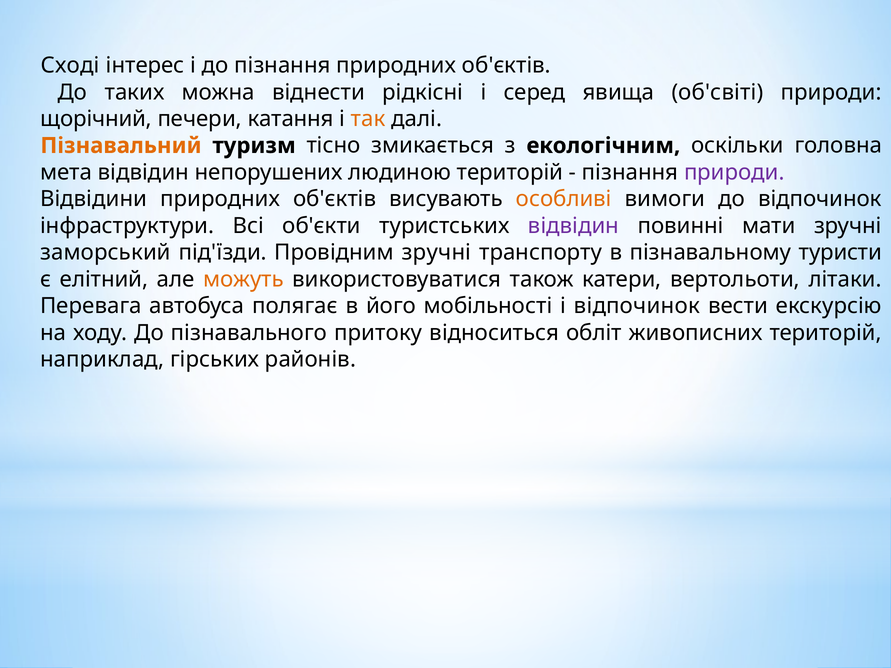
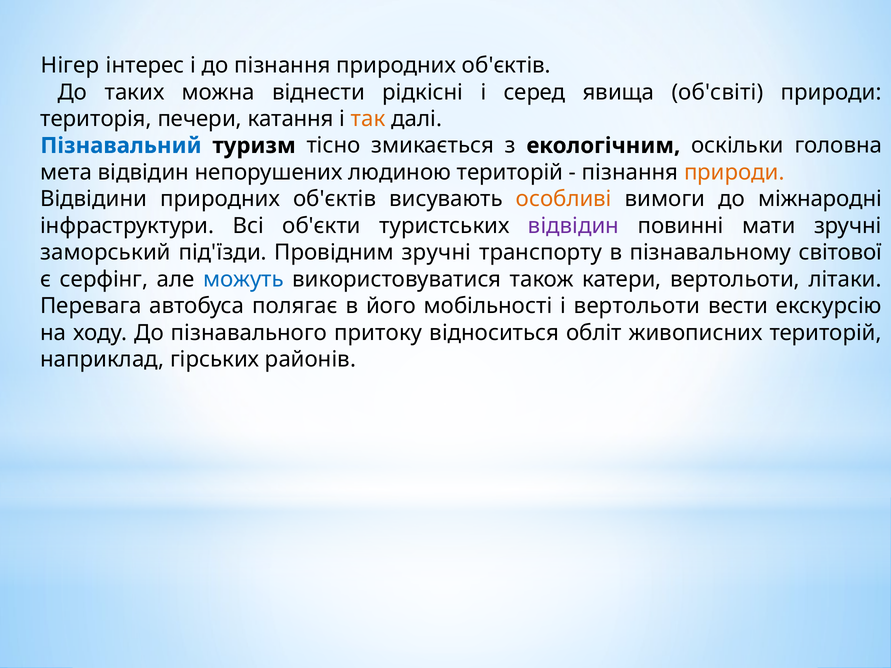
Сході: Сході -> Нігер (70, 66)
щорічний: щорічний -> територія (96, 119)
Пізнавальний colour: orange -> blue (121, 146)
природи colour: purple -> orange (734, 172)
до відпочинок: відпочинок -> міжнародні (820, 199)
туристи: туристи -> світової (840, 253)
елітний: елітний -> серфінг (104, 279)
можуть colour: orange -> blue (243, 279)
і відпочинок: відпочинок -> вертольоти (637, 306)
